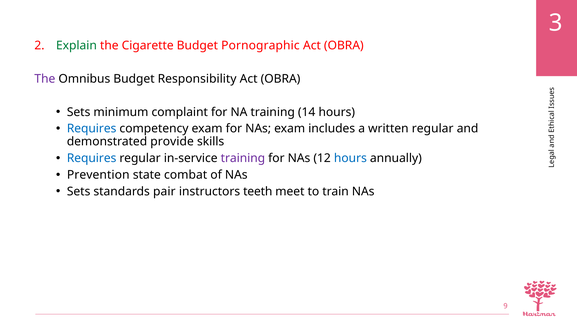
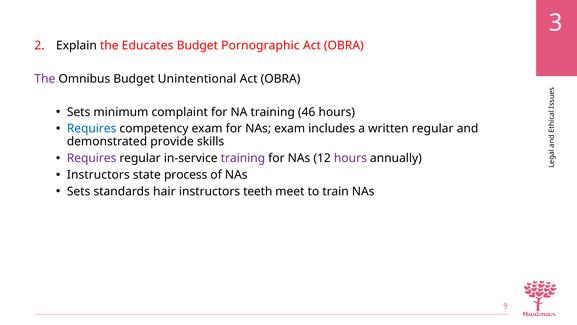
Explain colour: green -> black (76, 46)
Cigarette: Cigarette -> Educates (148, 46)
Responsibility: Responsibility -> Unintentional (197, 79)
14: 14 -> 46 (307, 112)
Requires colour: blue -> purple (92, 158)
hours colour: blue -> purple (350, 158)
Prevention: Prevention -> Instructors (98, 175)
combat: combat -> process (186, 175)
pair: pair -> hair (164, 191)
